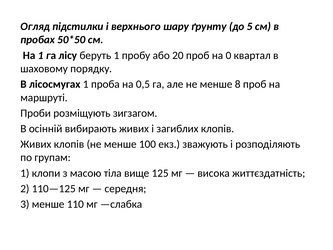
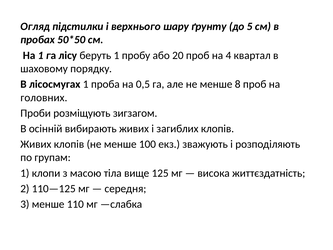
0: 0 -> 4 (228, 55)
маршруті: маршруті -> головних (44, 97)
